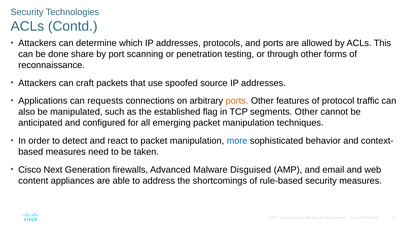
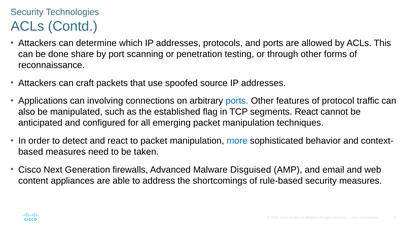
requests: requests -> involving (105, 101)
ports colour: orange -> blue (237, 101)
segments Other: Other -> React (306, 112)
